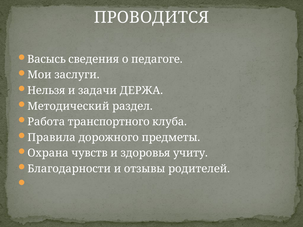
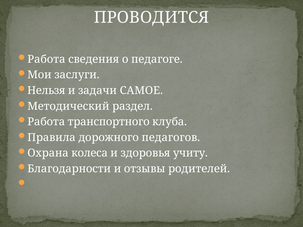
Васысь: Васысь -> Работа (46, 59)
ДЕРЖА: ДЕРЖА -> САМОЕ (141, 91)
предметы: предметы -> педагогов (171, 138)
чувств: чувств -> колеса (90, 153)
